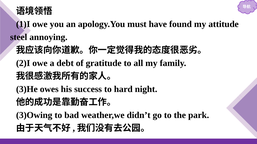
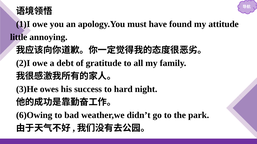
steel: steel -> little (19, 37)
3)Owing: 3)Owing -> 6)Owing (34, 116)
